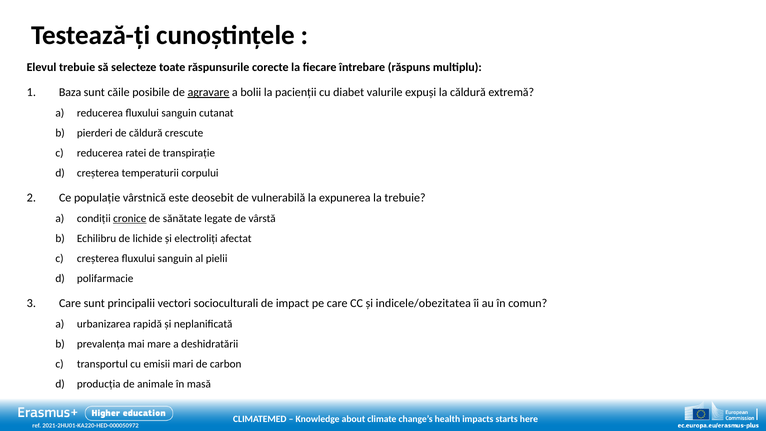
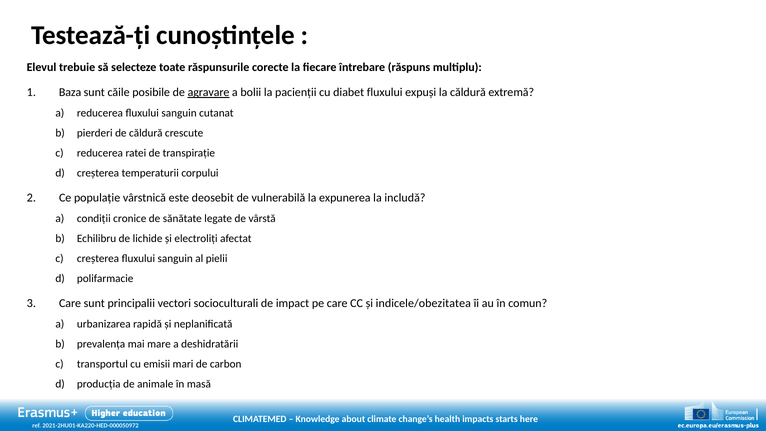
diabet valurile: valurile -> fluxului (385, 92)
la trebuie: trebuie -> includă (405, 198)
cronice underline: present -> none (130, 218)
